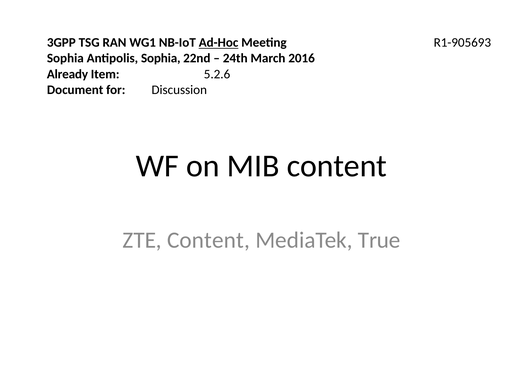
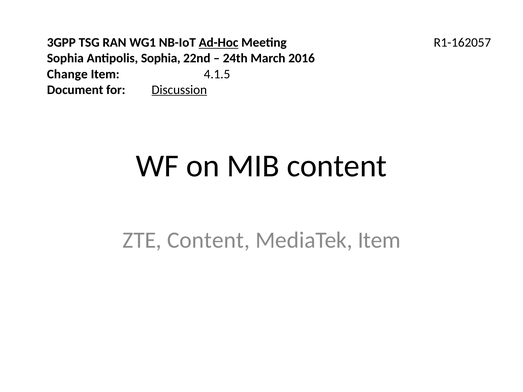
R1-905693: R1-905693 -> R1-162057 (462, 43)
Already: Already -> Change (67, 74)
5.2.6: 5.2.6 -> 4.1.5 (217, 74)
Discussion underline: none -> present (179, 90)
MediaTek True: True -> Item (379, 240)
